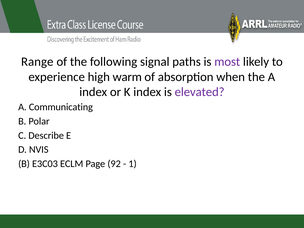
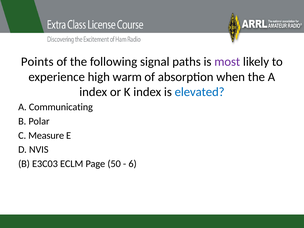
Range: Range -> Points (37, 62)
elevated colour: purple -> blue (200, 92)
Describe: Describe -> Measure (46, 135)
92: 92 -> 50 (114, 164)
1: 1 -> 6 (133, 164)
